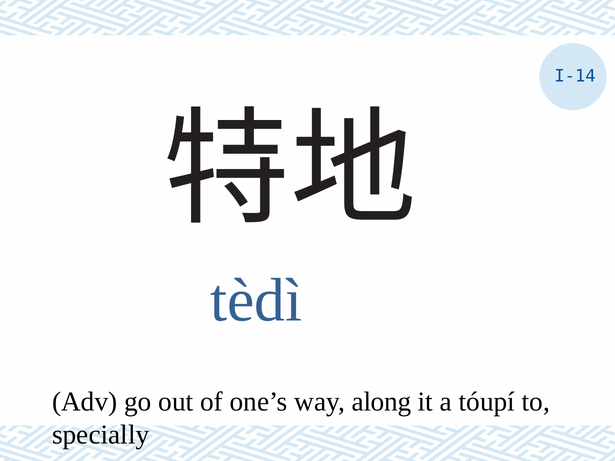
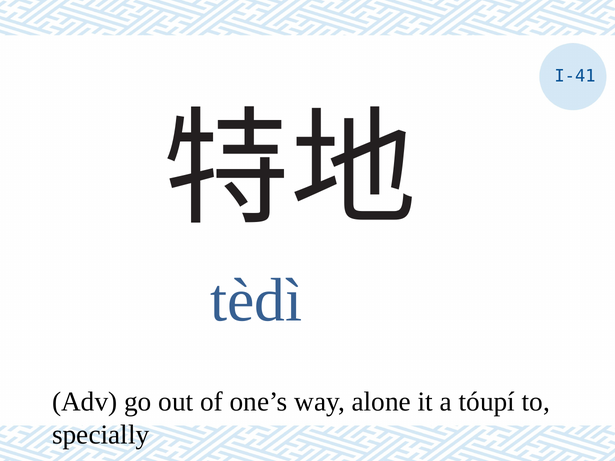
I-14: I-14 -> I-41 (575, 76)
along: along -> alone (381, 402)
